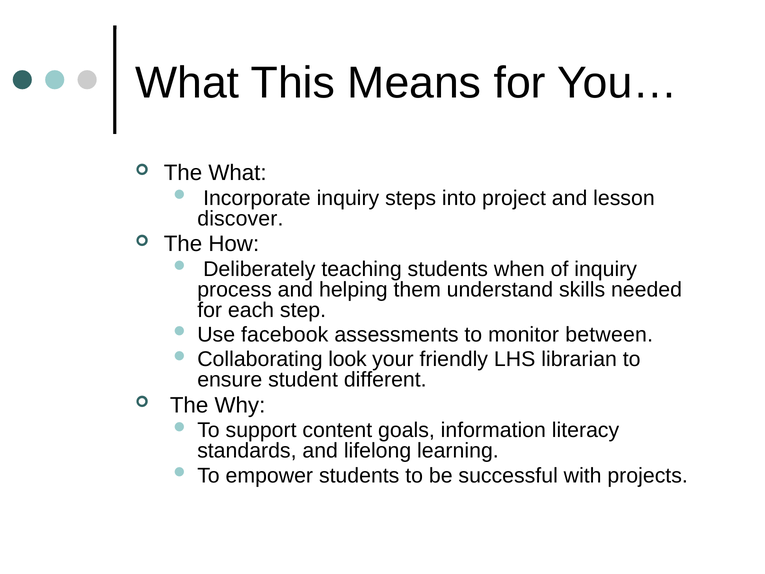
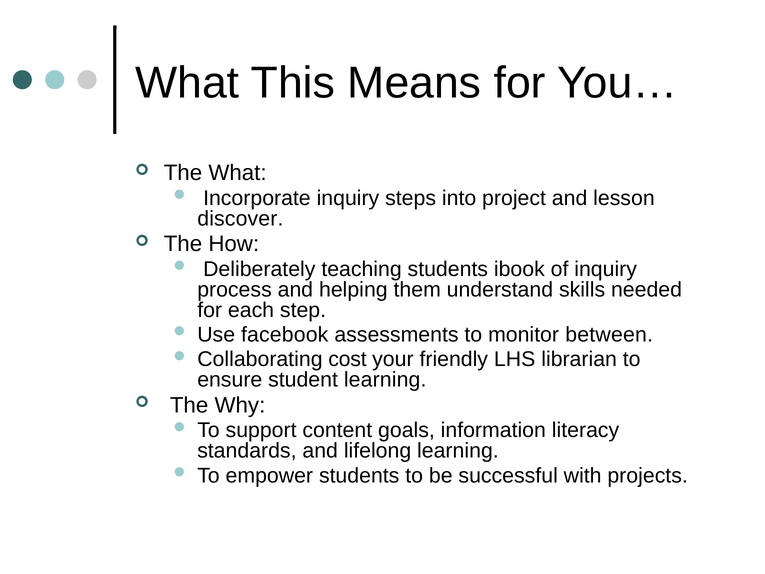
when: when -> ibook (519, 269)
look: look -> cost (347, 359)
student different: different -> learning (385, 380)
